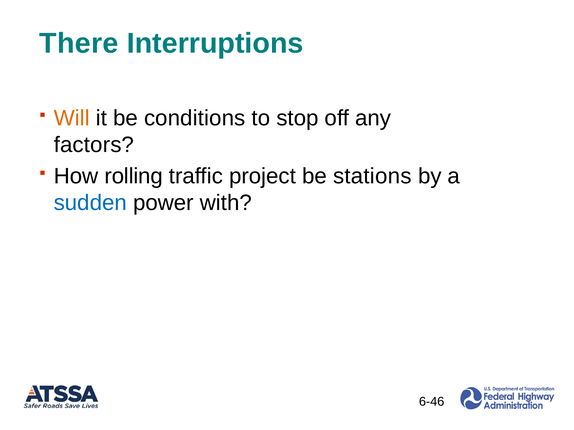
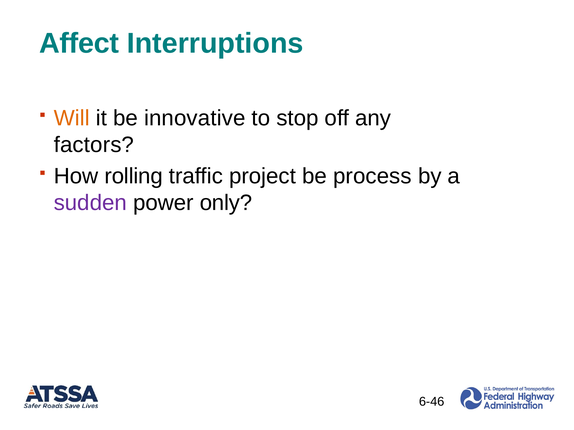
There: There -> Affect (79, 44)
conditions: conditions -> innovative (195, 118)
stations: stations -> process (372, 176)
sudden colour: blue -> purple (90, 203)
with: with -> only (226, 203)
